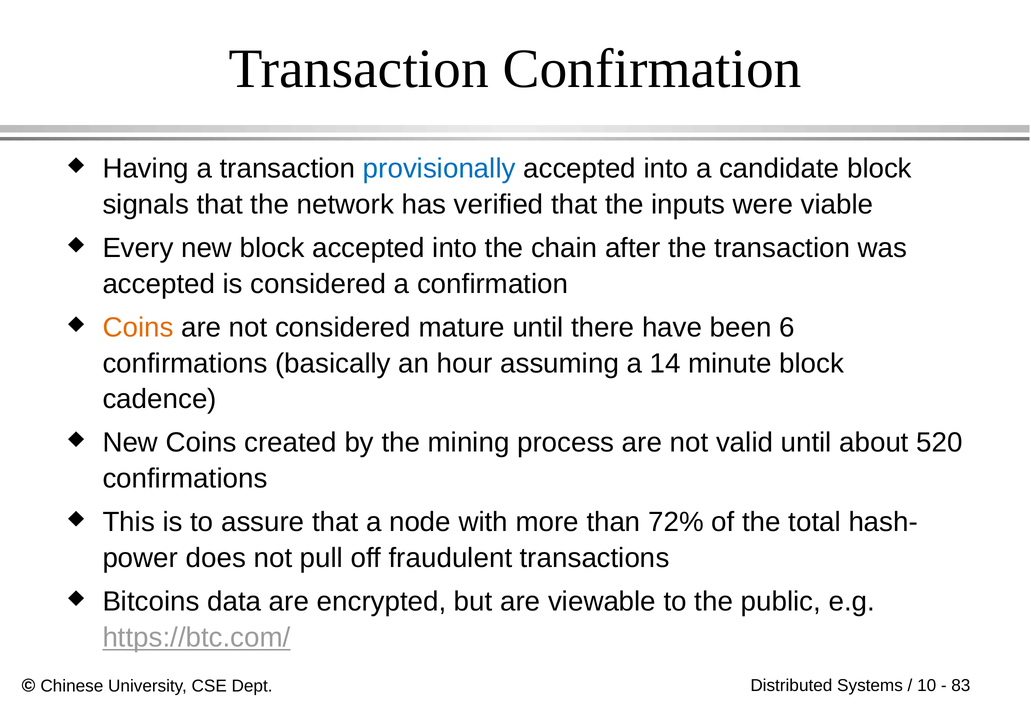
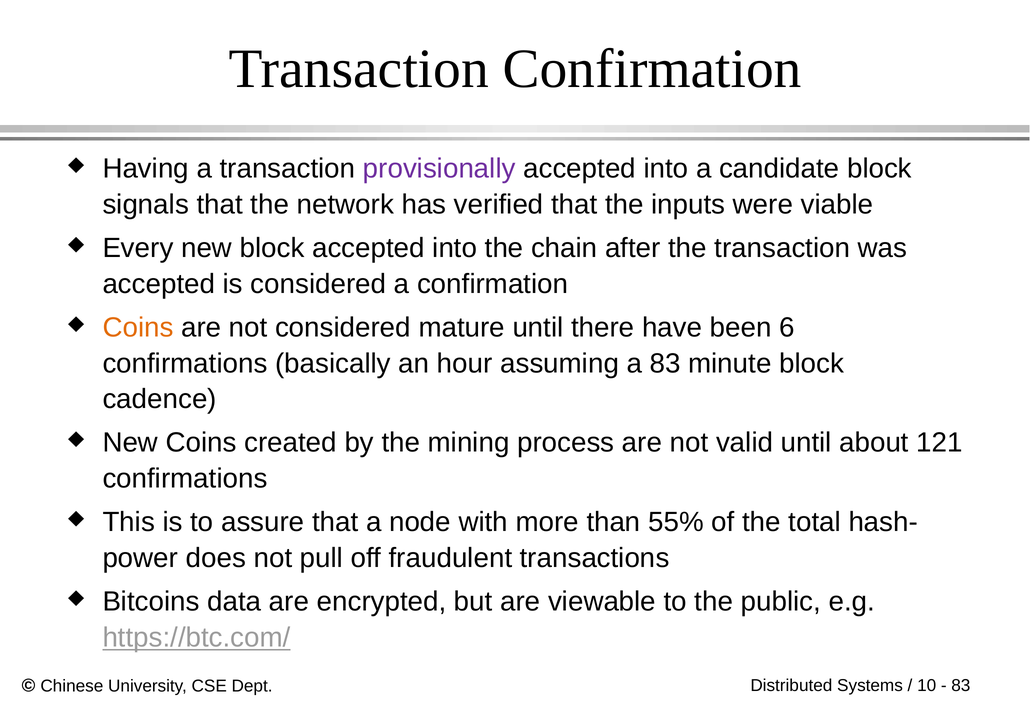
provisionally colour: blue -> purple (439, 169)
a 14: 14 -> 83 (665, 363)
520: 520 -> 121 (940, 443)
72%: 72% -> 55% (676, 522)
